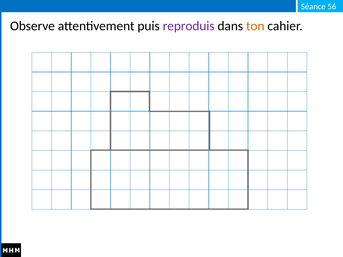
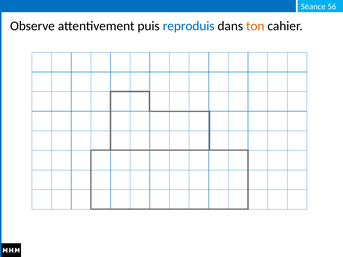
reproduis colour: purple -> blue (189, 26)
